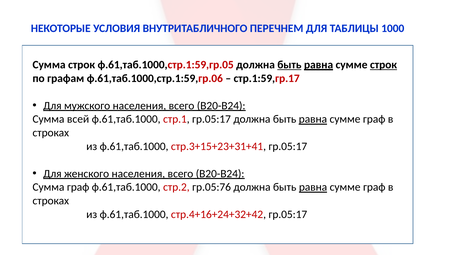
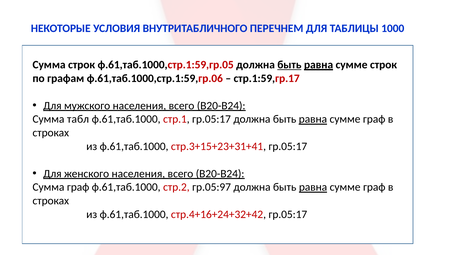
строк underline: present -> none (383, 65)
всей: всей -> табл (78, 119)
гр.05:76: гр.05:76 -> гр.05:97 (212, 187)
